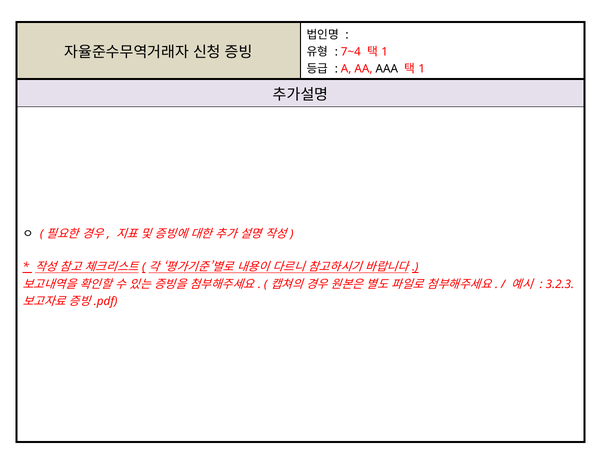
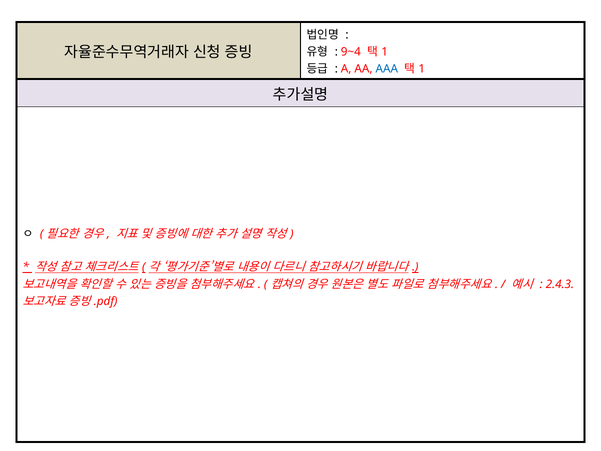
7~4: 7~4 -> 9~4 (351, 52)
AAA colour: black -> blue (387, 69)
3.2.3: 3.2.3 -> 2.4.3 (560, 284)
